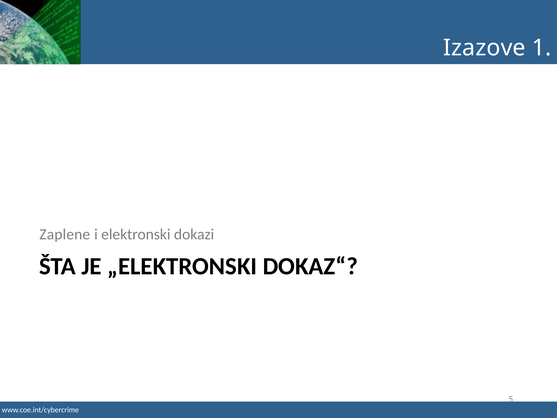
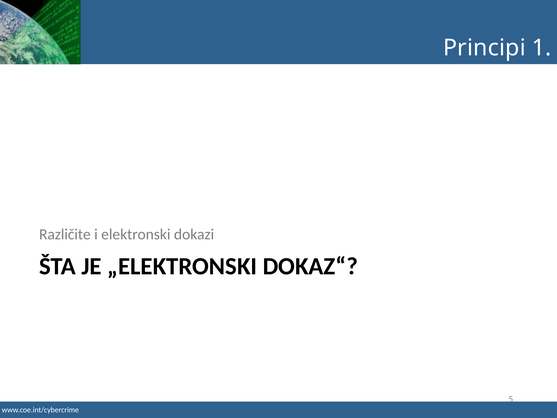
Izazove: Izazove -> Principi (484, 48)
Zaplene: Zaplene -> Različite (65, 234)
